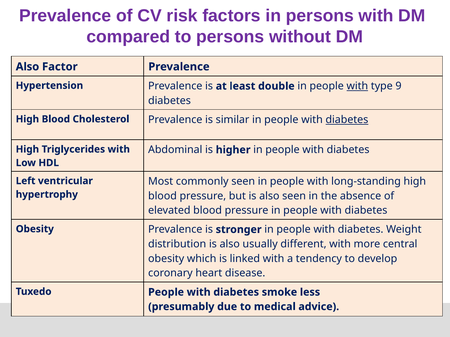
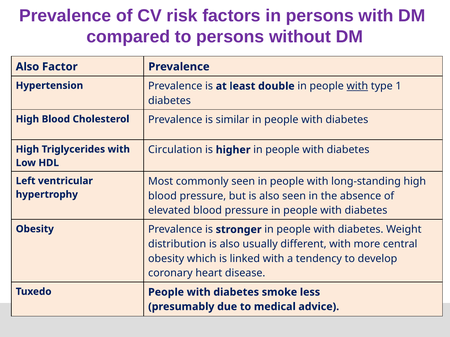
9: 9 -> 1 (399, 86)
diabetes underline: present -> none (347, 120)
Abdominal: Abdominal -> Circulation (175, 150)
